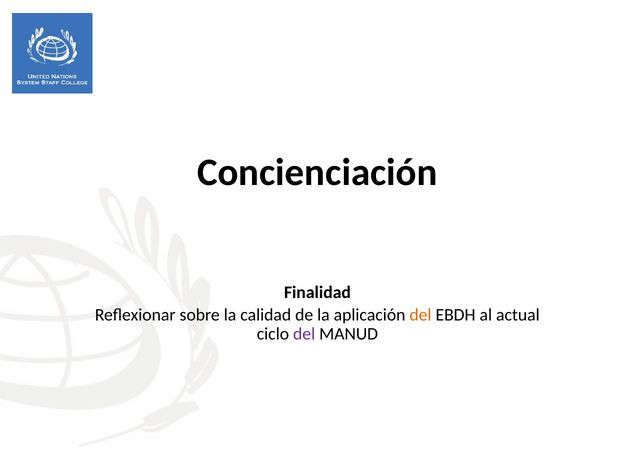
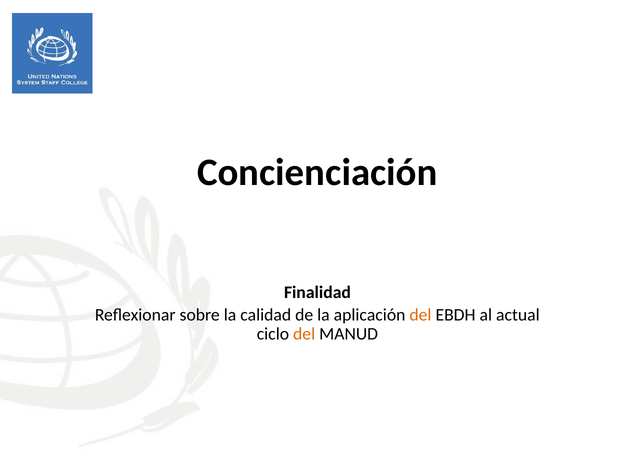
del colour: purple -> orange (304, 334)
